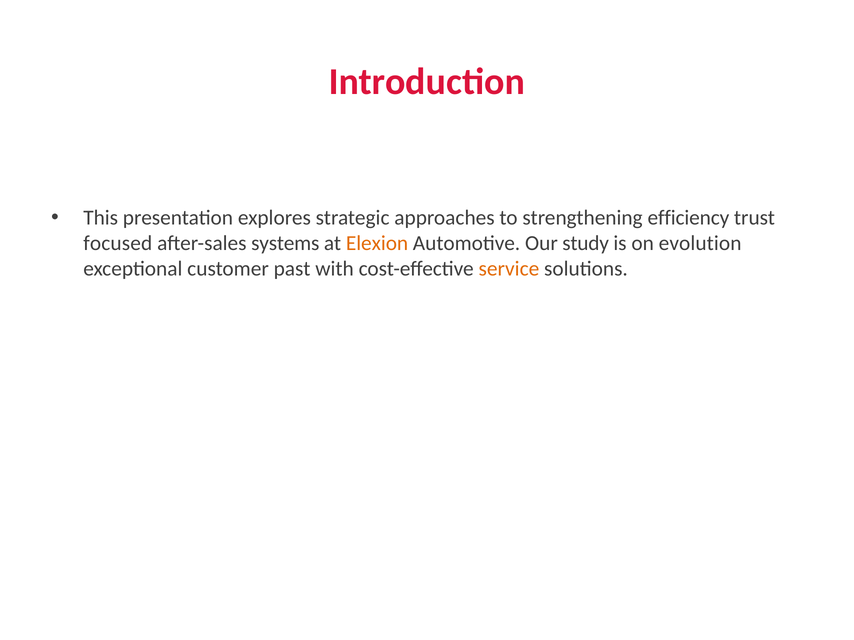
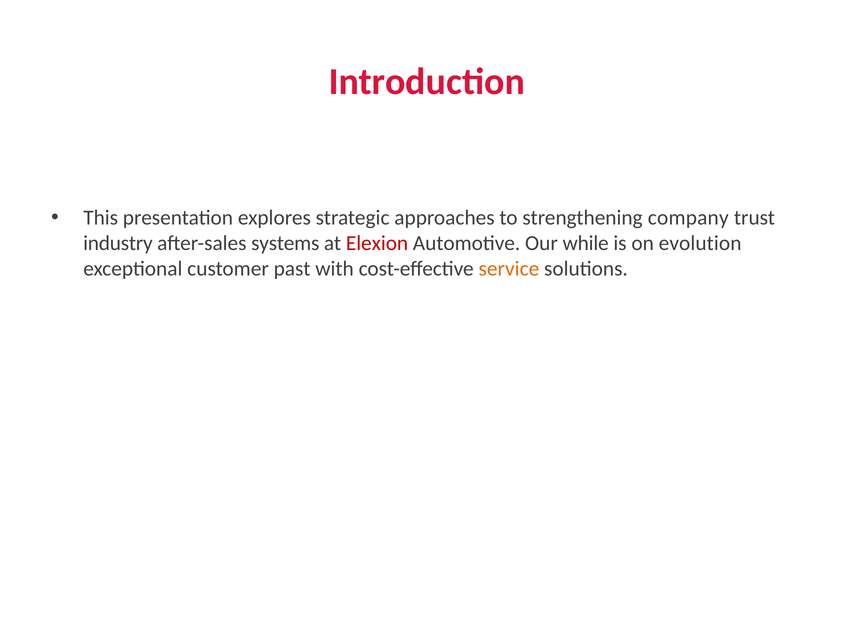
efficiency: efficiency -> company (688, 218)
focused: focused -> industry (118, 243)
Elexion colour: orange -> red (377, 243)
study: study -> while (586, 243)
